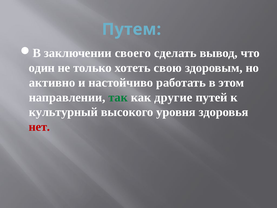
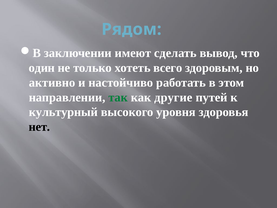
Путем: Путем -> Рядом (132, 29)
своего: своего -> имеют (133, 53)
свою: свою -> всего (168, 68)
нет colour: red -> black (39, 127)
